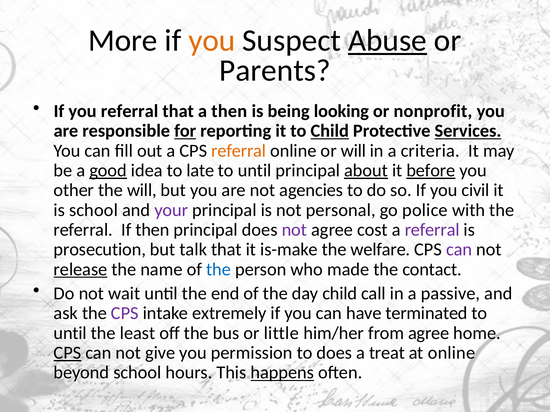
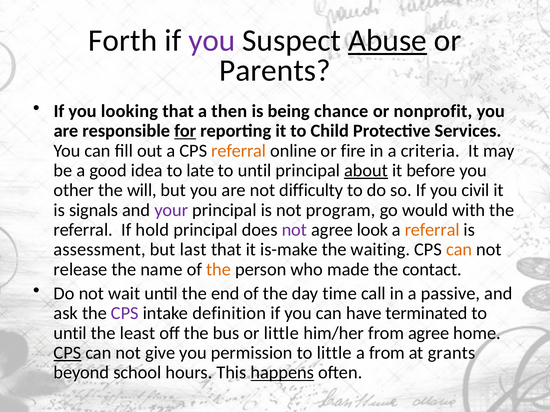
More: More -> Forth (123, 41)
you colour: orange -> purple (212, 41)
you referral: referral -> looking (129, 111)
looking: looking -> chance (341, 111)
Child underline: present -> none (330, 131)
Services underline: present -> none (468, 131)
or will: will -> fire (353, 151)
good underline: present -> none (108, 171)
before underline: present -> none (431, 171)
agencies: agencies -> difficulty (311, 190)
is school: school -> signals (94, 210)
personal: personal -> program (341, 210)
police: police -> would (425, 210)
If then: then -> hold (152, 230)
cost: cost -> look (372, 230)
referral colour: purple -> orange (432, 230)
prosecution: prosecution -> assessment (100, 250)
talk: talk -> last (193, 250)
welfare: welfare -> waiting (380, 250)
can colour: purple -> orange (459, 250)
release underline: present -> none (80, 270)
the colour: blue -> orange (219, 270)
day child: child -> time (340, 294)
extremely: extremely -> definition (229, 314)
to does: does -> little (334, 353)
a treat: treat -> from (387, 353)
at online: online -> grants (452, 353)
